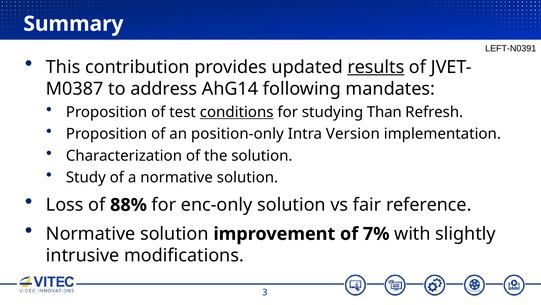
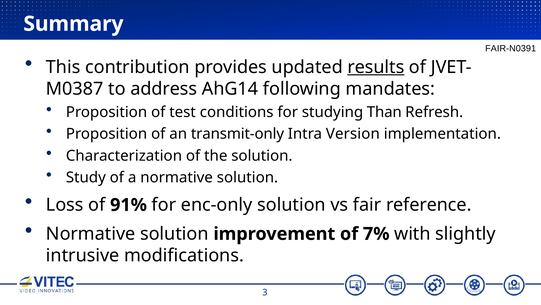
LEFT-N0391: LEFT-N0391 -> FAIR-N0391 (511, 48)
conditions underline: present -> none (237, 112)
position-only: position-only -> transmit-only (237, 134)
88%: 88% -> 91% (129, 205)
